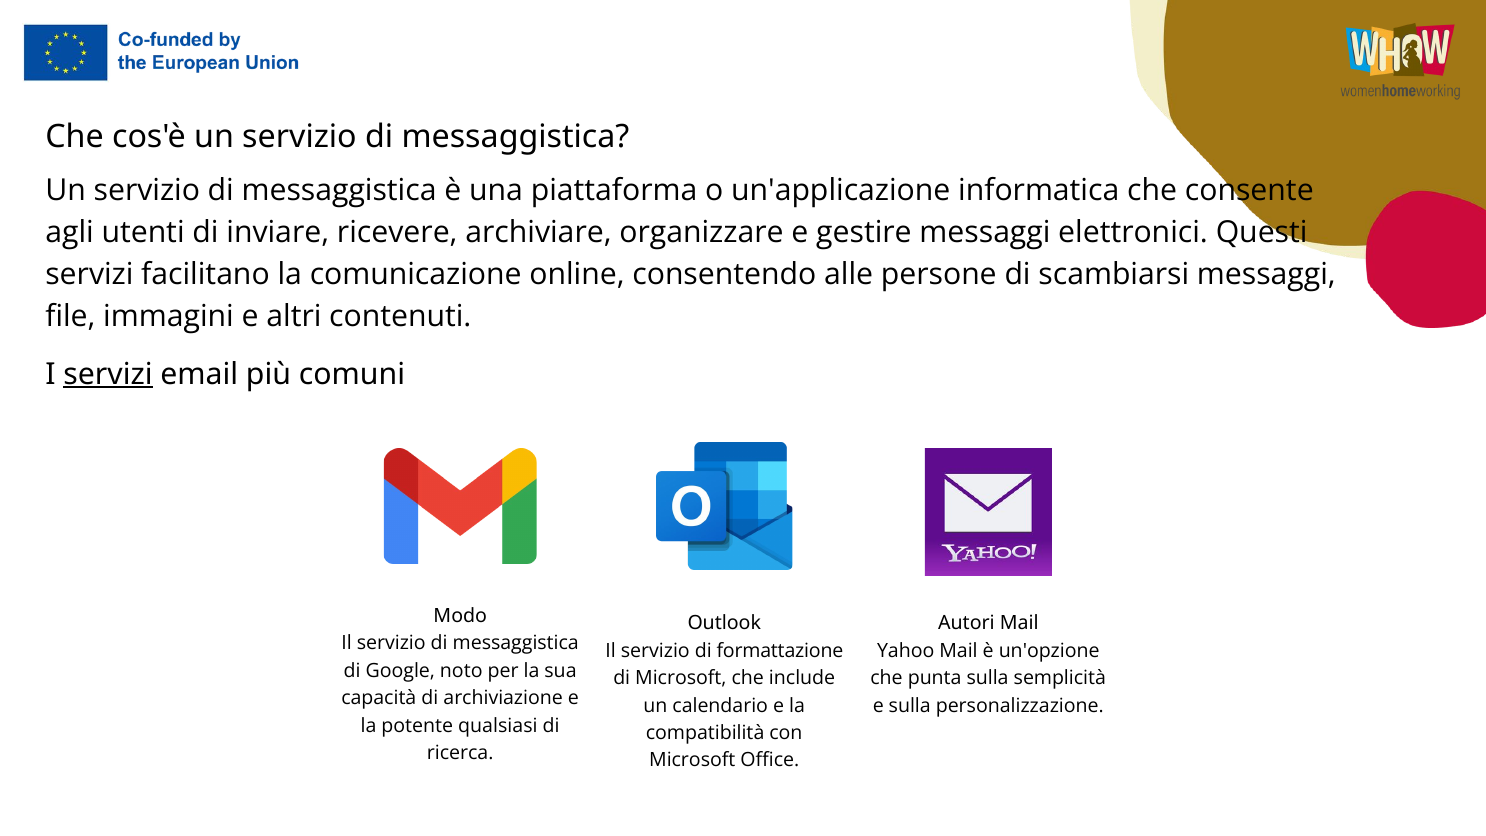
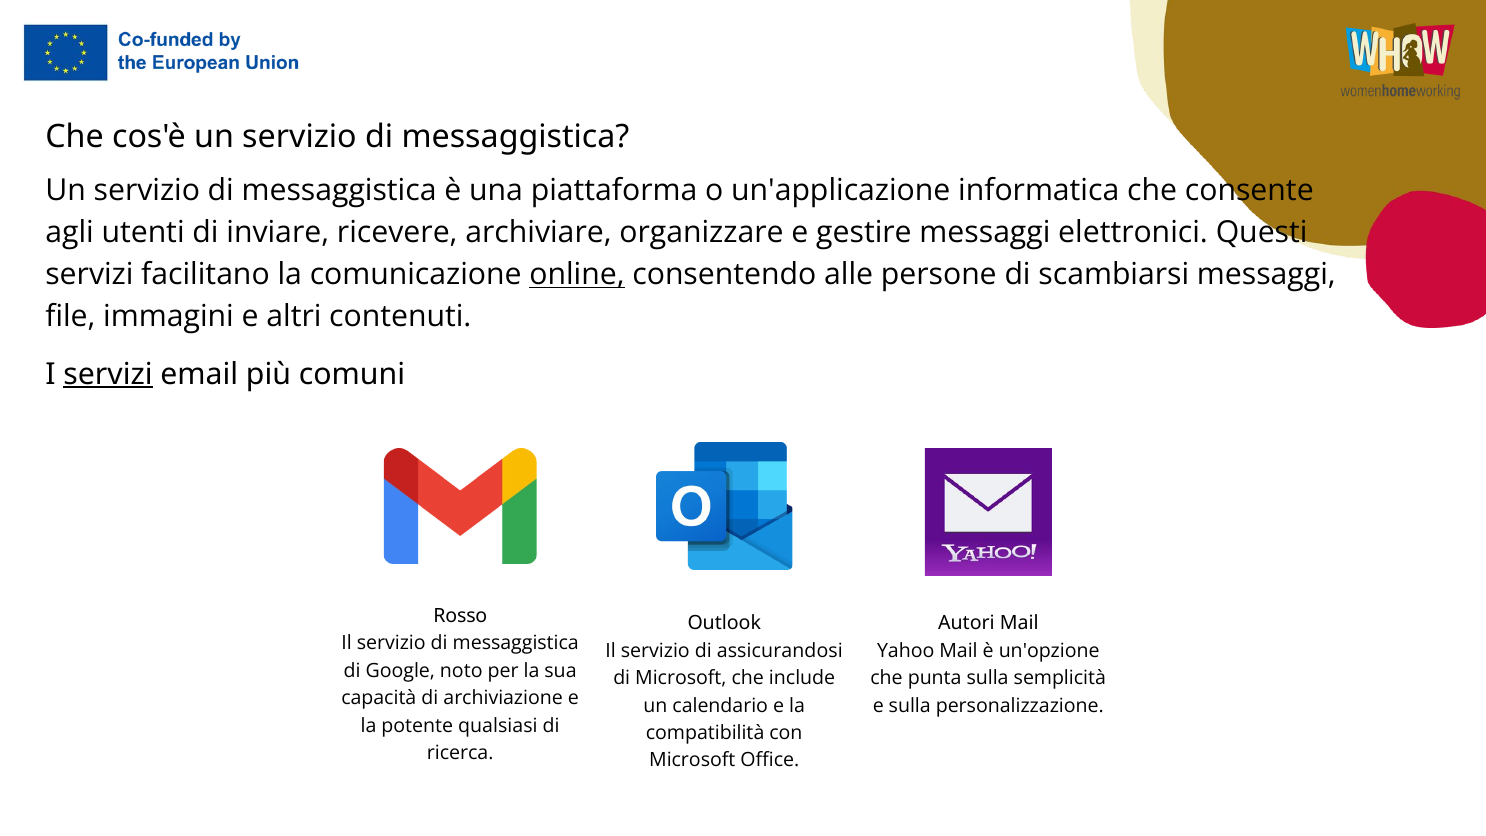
online underline: none -> present (577, 274)
Modo: Modo -> Rosso (460, 616)
formattazione: formattazione -> assicurandosi (780, 651)
